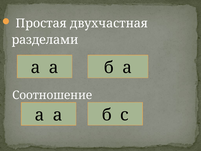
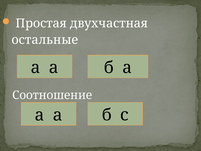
разделами: разделами -> остальные (45, 40)
